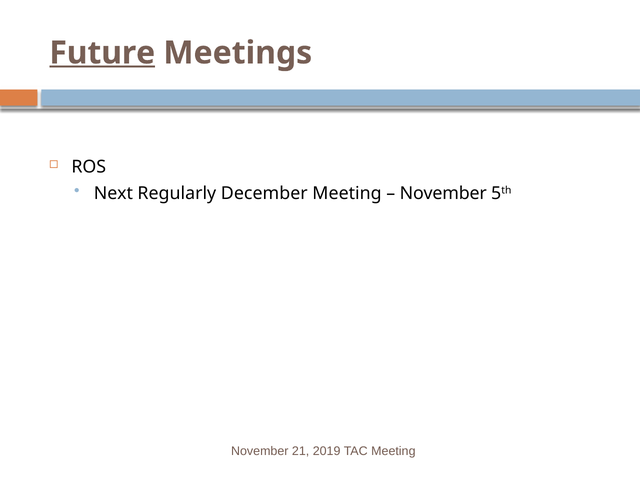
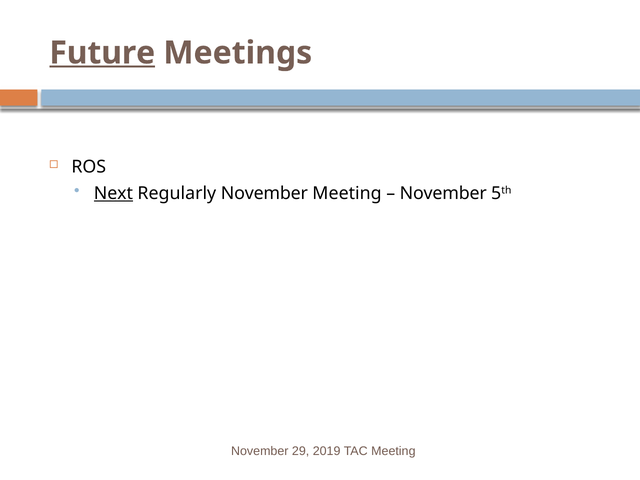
Next underline: none -> present (113, 193)
Regularly December: December -> November (264, 193)
21: 21 -> 29 (301, 451)
